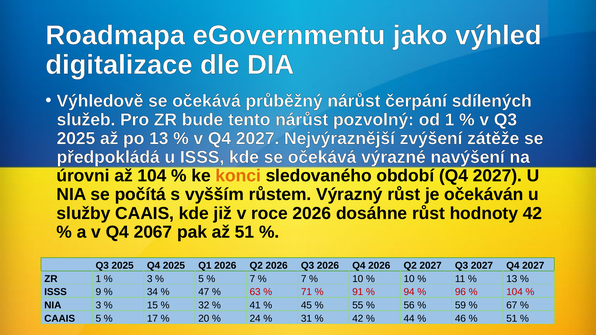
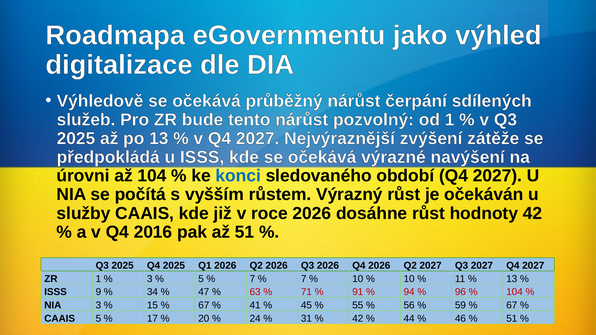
konci colour: orange -> blue (238, 176)
2067: 2067 -> 2016 (153, 232)
32: 32 -> 67 (204, 305)
